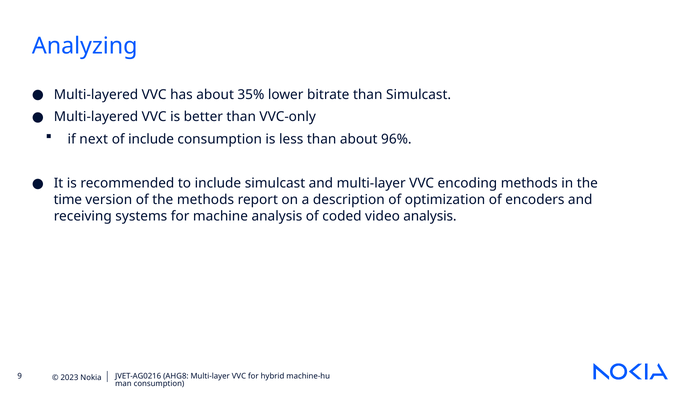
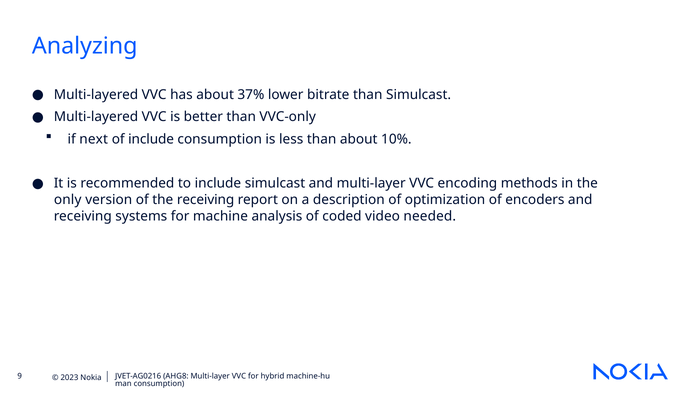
35%: 35% -> 37% (251, 95)
96%: 96% -> 10% (396, 139)
time: time -> only (68, 200)
the methods: methods -> receiving (206, 200)
video analysis: analysis -> needed (430, 216)
